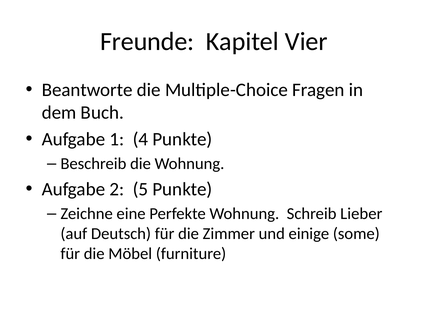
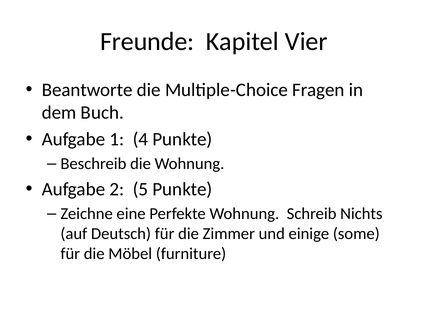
Lieber: Lieber -> Nichts (361, 214)
